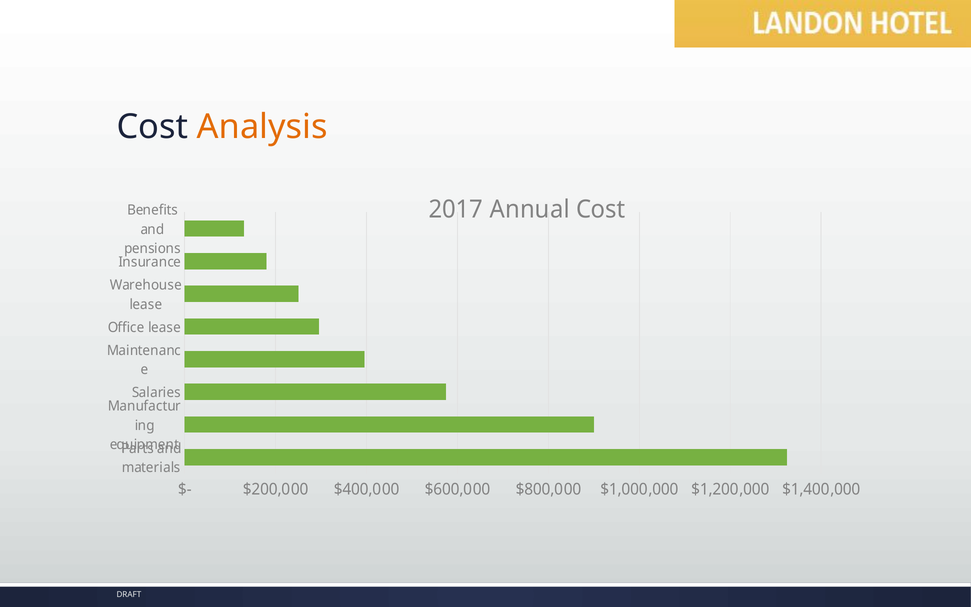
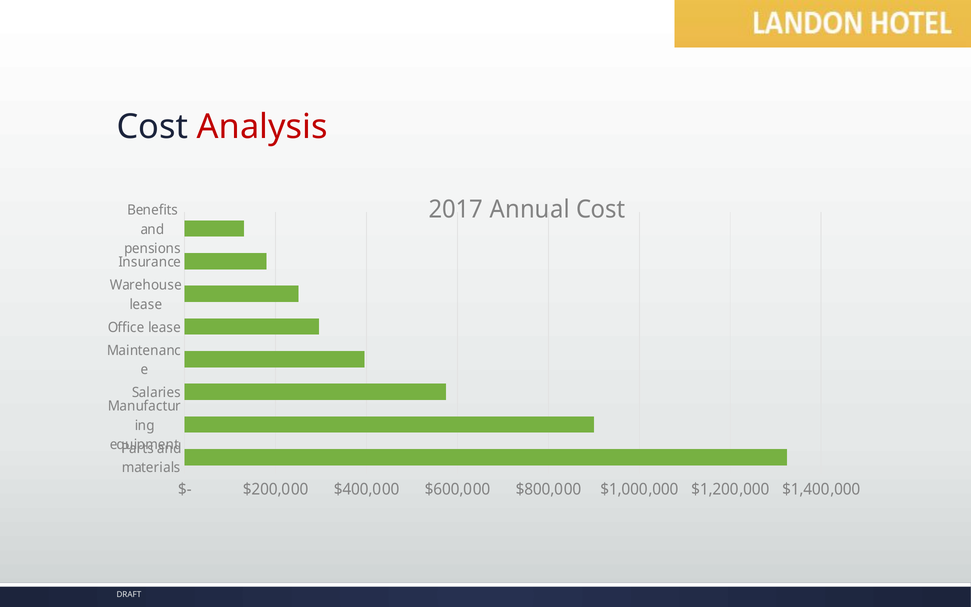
Analysis colour: orange -> red (262, 127)
